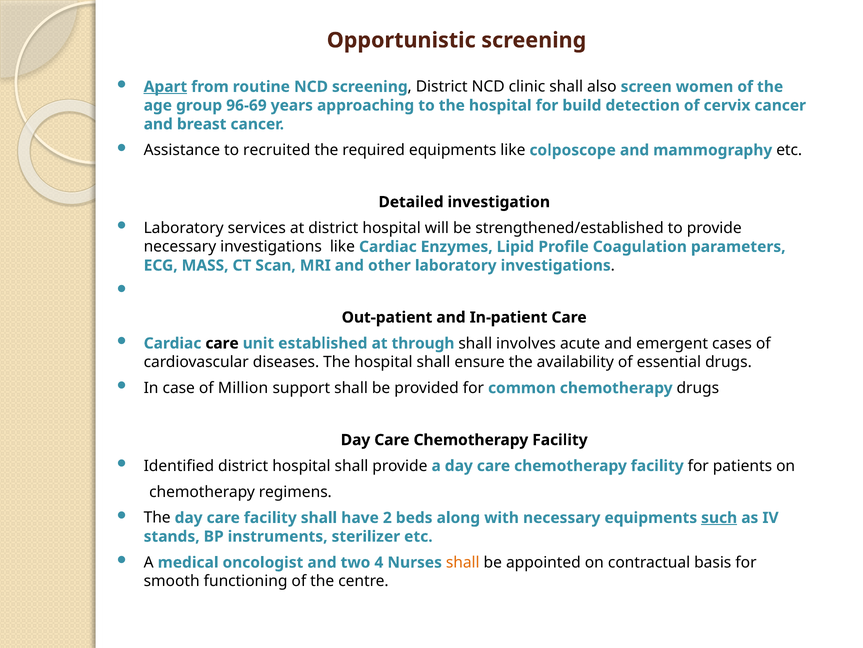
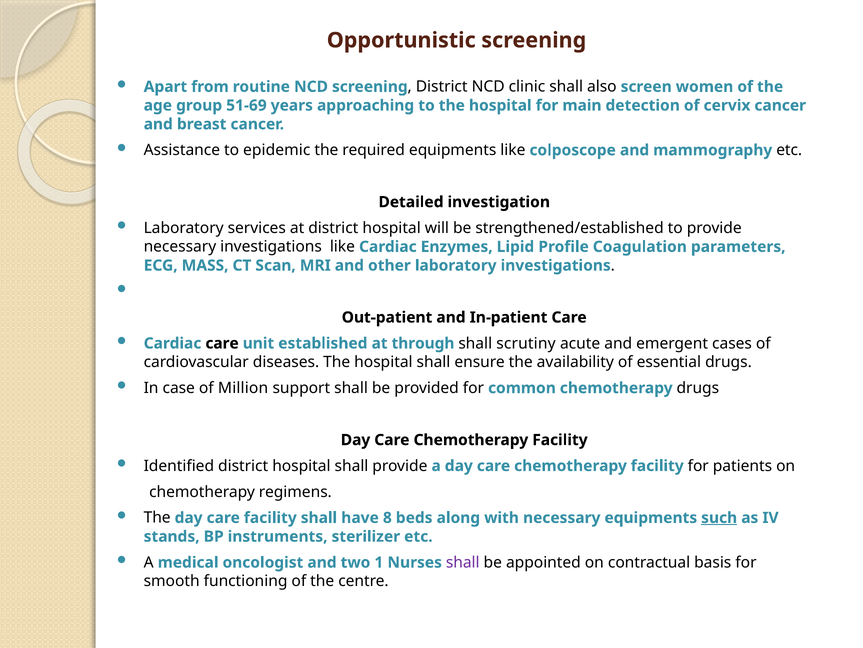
Apart underline: present -> none (165, 87)
96-69: 96-69 -> 51-69 (246, 105)
build: build -> main (582, 105)
recruited: recruited -> epidemic (277, 150)
involves: involves -> scrutiny (526, 343)
2: 2 -> 8 (387, 517)
4: 4 -> 1 (379, 562)
shall colour: orange -> purple (463, 562)
